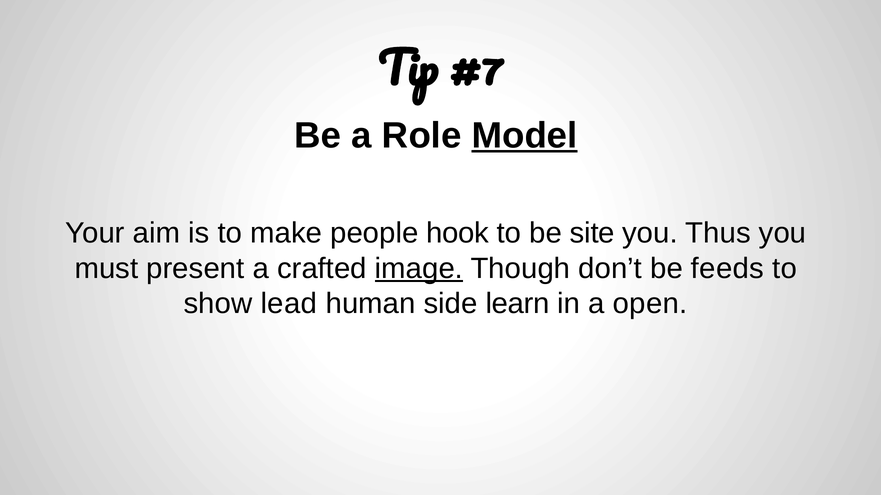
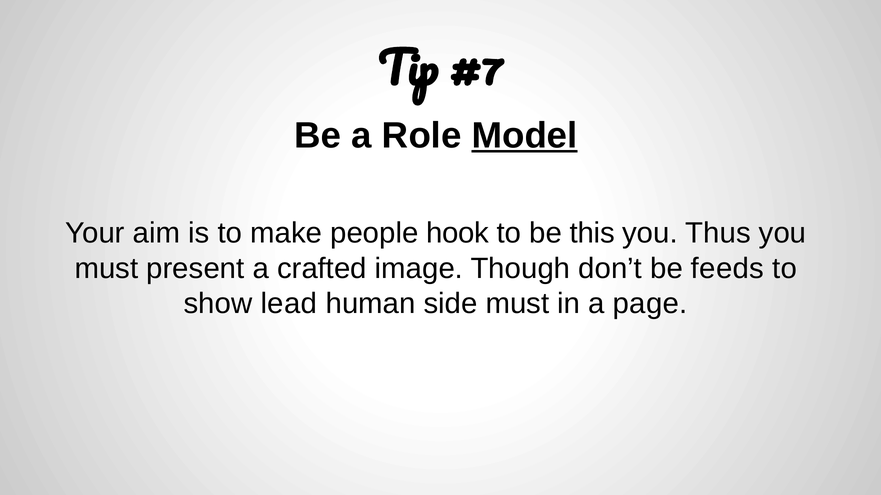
site: site -> this (592, 234)
image underline: present -> none (419, 269)
side learn: learn -> must (517, 304)
open: open -> page (650, 304)
